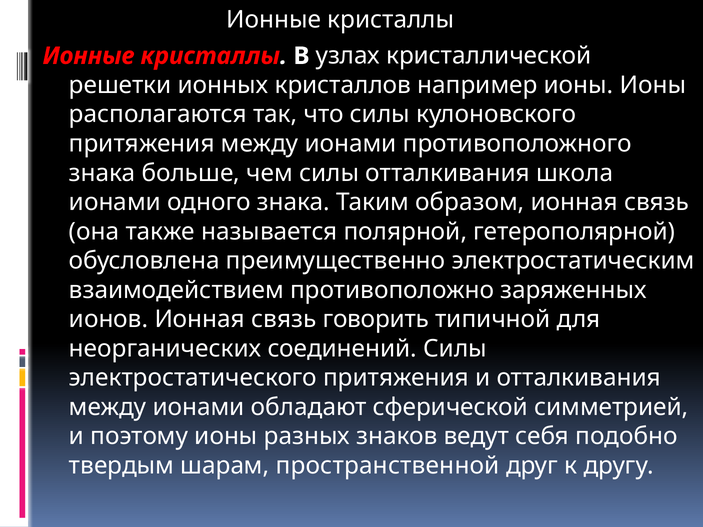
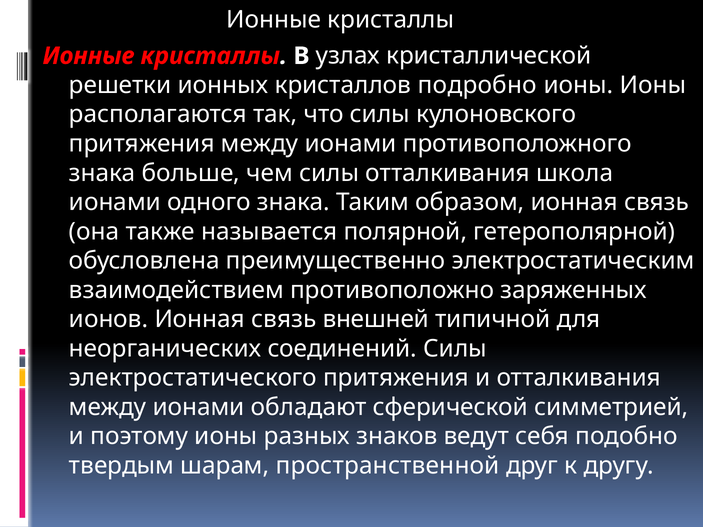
например: например -> подробно (477, 85)
говорить: говорить -> внешней (376, 319)
